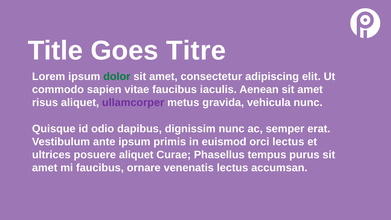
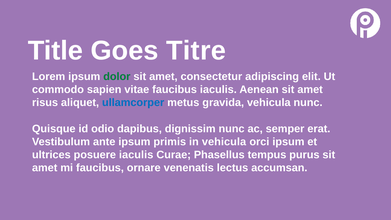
ullamcorper colour: purple -> blue (133, 103)
in euismod: euismod -> vehicula (224, 142)
orci lectus: lectus -> ipsum (288, 142)
posuere aliquet: aliquet -> iaculis (136, 155)
